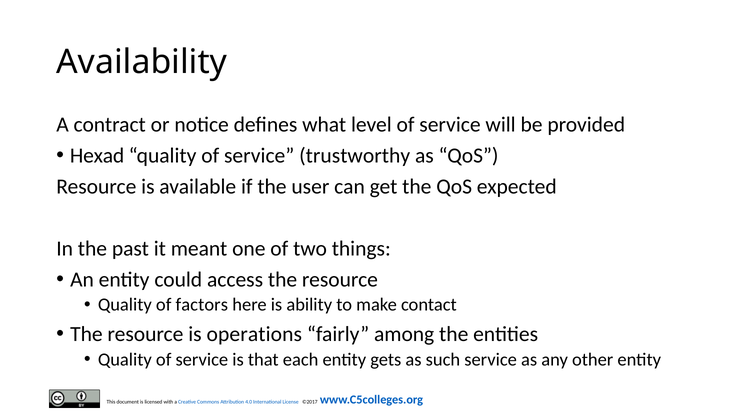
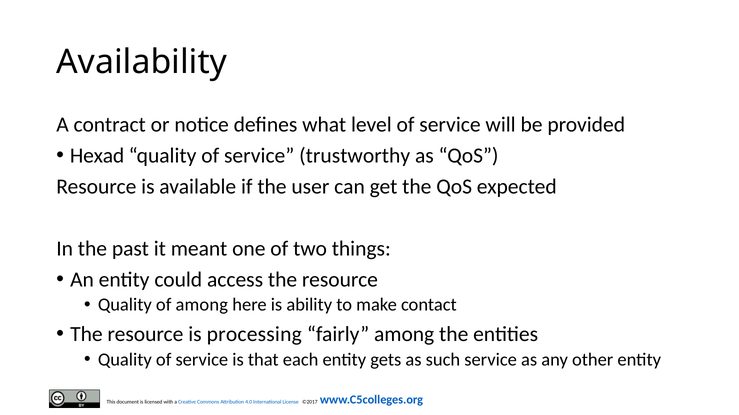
of factors: factors -> among (202, 305)
operations: operations -> processing (254, 335)
